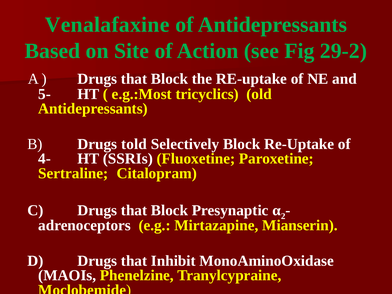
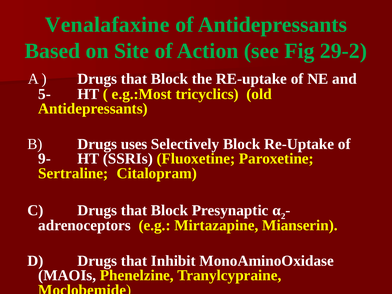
told: told -> uses (134, 144)
4-: 4- -> 9- (45, 159)
